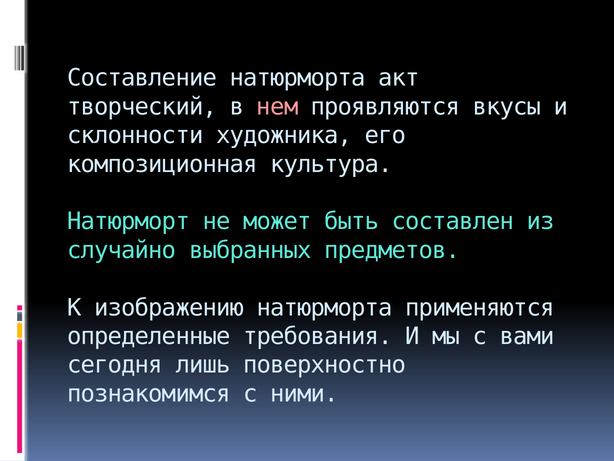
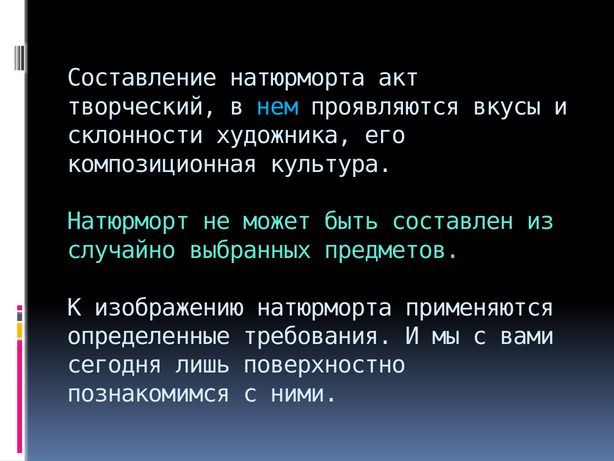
нем colour: pink -> light blue (277, 107)
